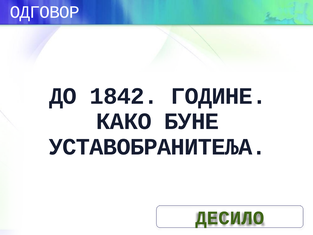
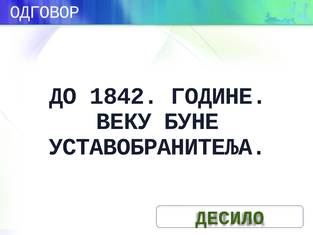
КАКО: КАКО -> ВЕКУ (124, 121)
